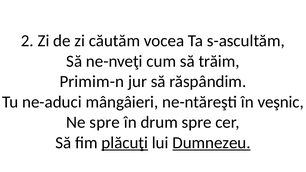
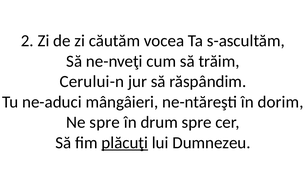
Primim-n: Primim-n -> Cerului-n (92, 82)
veşnic: veşnic -> dorim (281, 102)
Dumnezeu underline: present -> none (211, 143)
